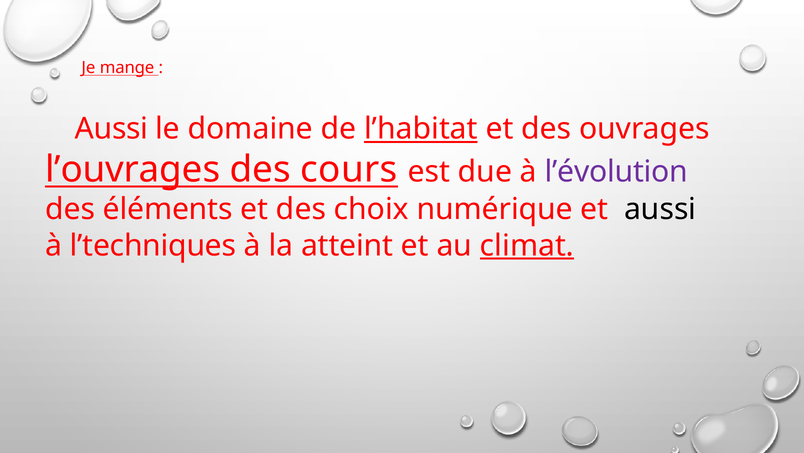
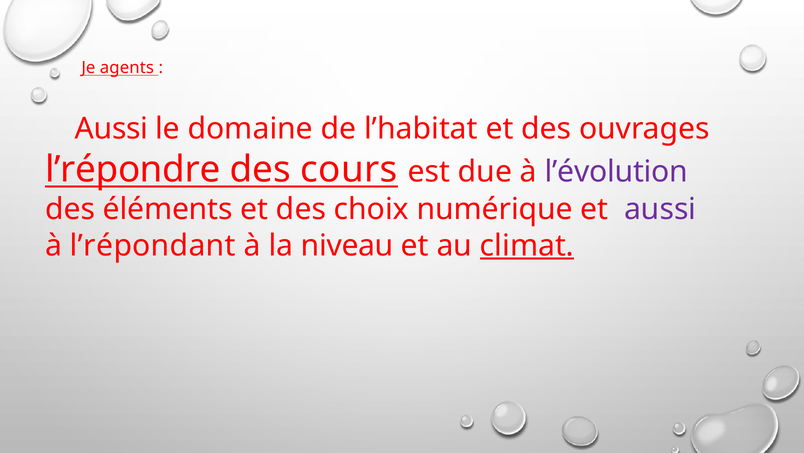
mange: mange -> agents (127, 67)
l’habitat underline: present -> none (421, 129)
l’ouvrages: l’ouvrages -> l’répondre (133, 169)
aussi colour: black -> purple (660, 209)
l’techniques: l’techniques -> l’répondant (153, 245)
atteint: atteint -> niveau (347, 245)
